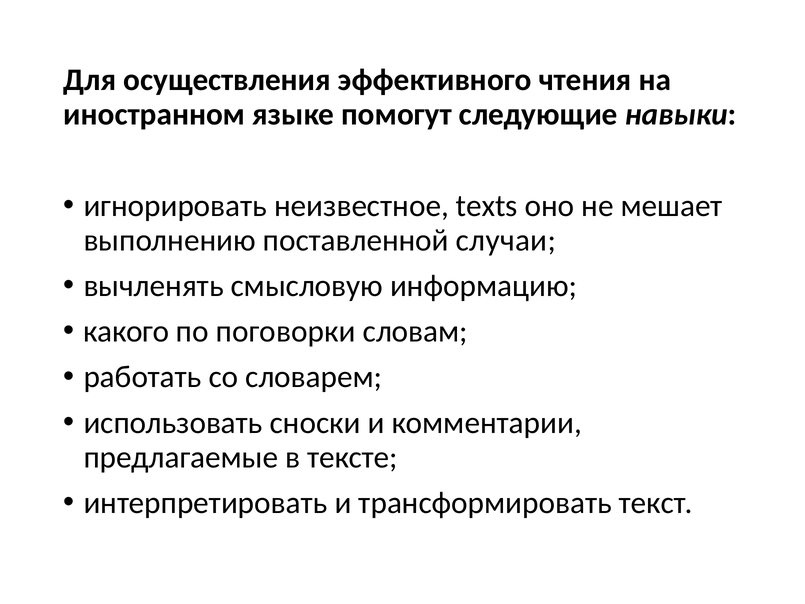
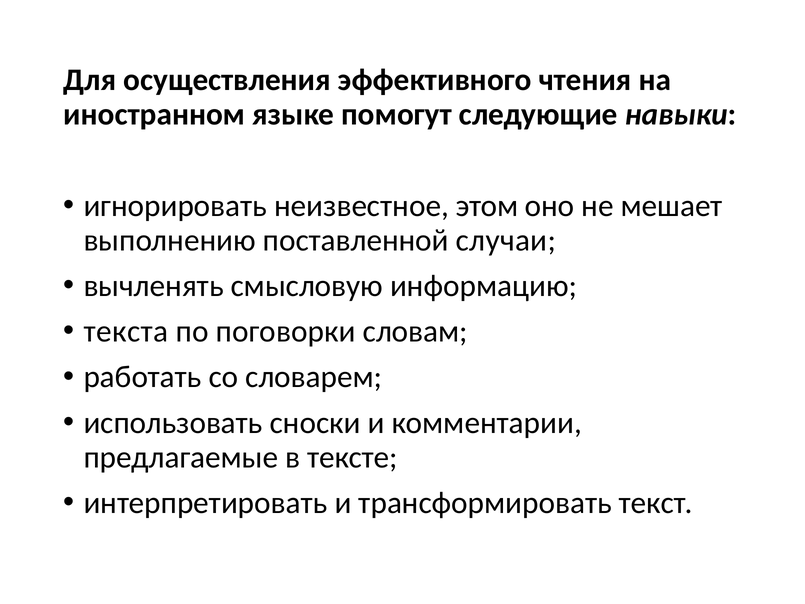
texts: texts -> этом (487, 206)
какого: какого -> текста (126, 331)
